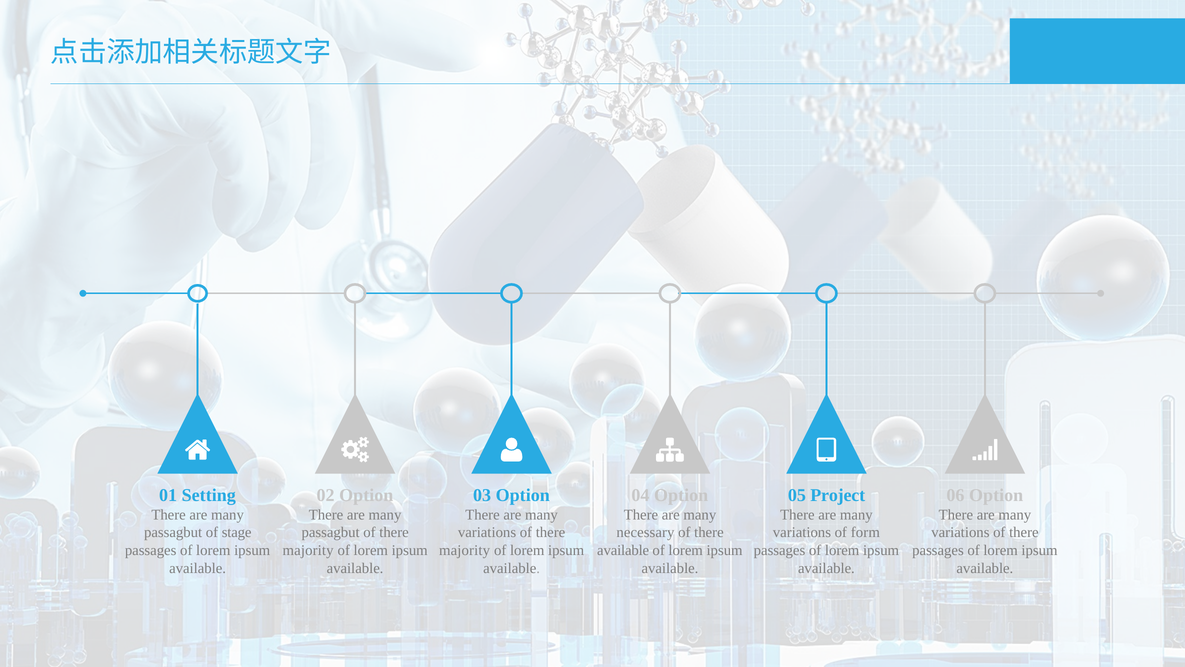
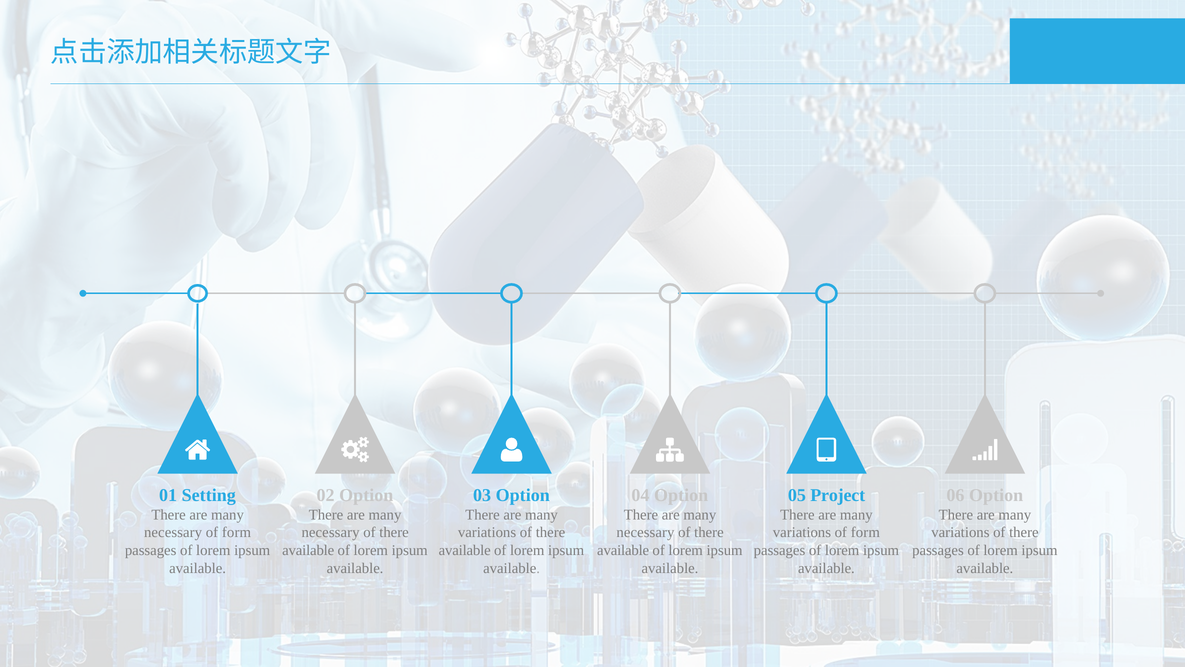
passagbut: passagbut -> necessary (173, 532)
stage: stage -> form (236, 532)
passagbut: passagbut -> necessary (331, 532)
majority: majority -> available (308, 550)
majority: majority -> available (465, 550)
